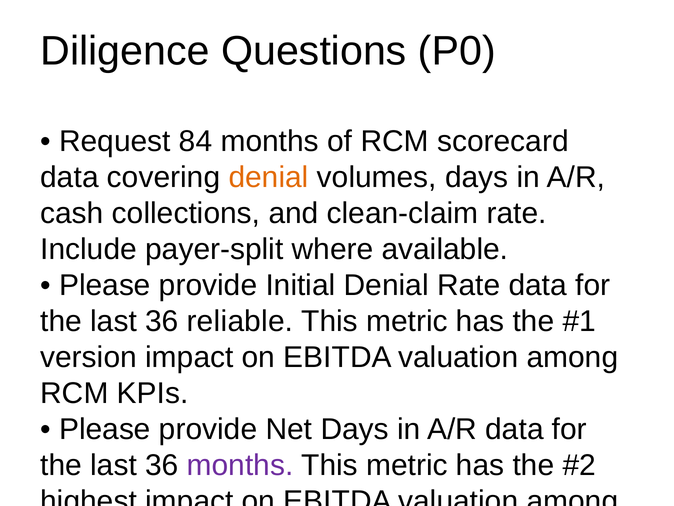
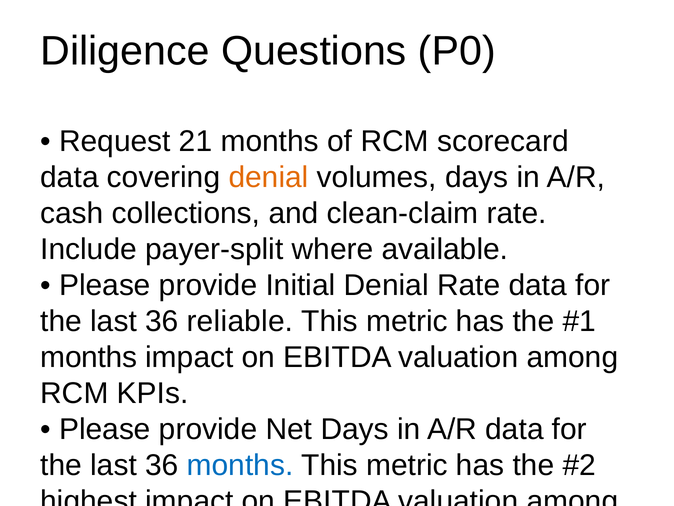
84: 84 -> 21 (196, 141)
version: version -> months (89, 357)
months colour: purple -> blue (240, 465)
